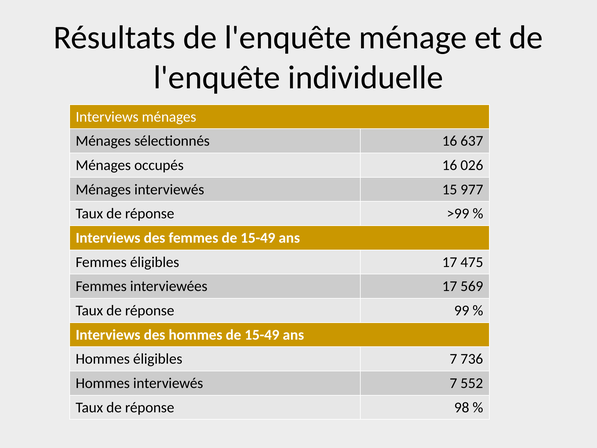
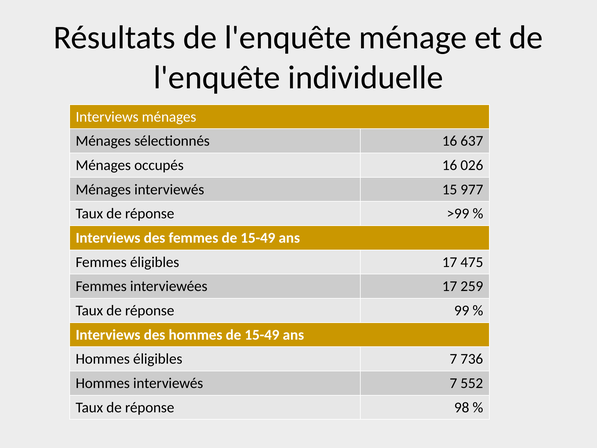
569: 569 -> 259 (472, 286)
